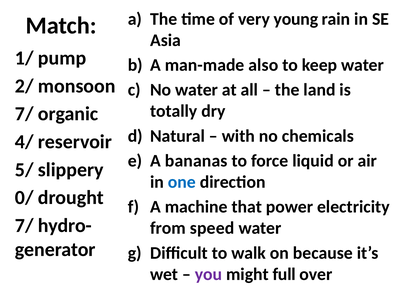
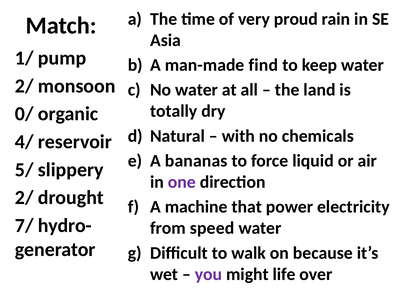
young: young -> proud (296, 19)
also: also -> find (263, 65)
7/: 7/ -> 0/ (24, 114)
one colour: blue -> purple (182, 182)
0/: 0/ -> 2/ (24, 197)
full: full -> life (284, 274)
